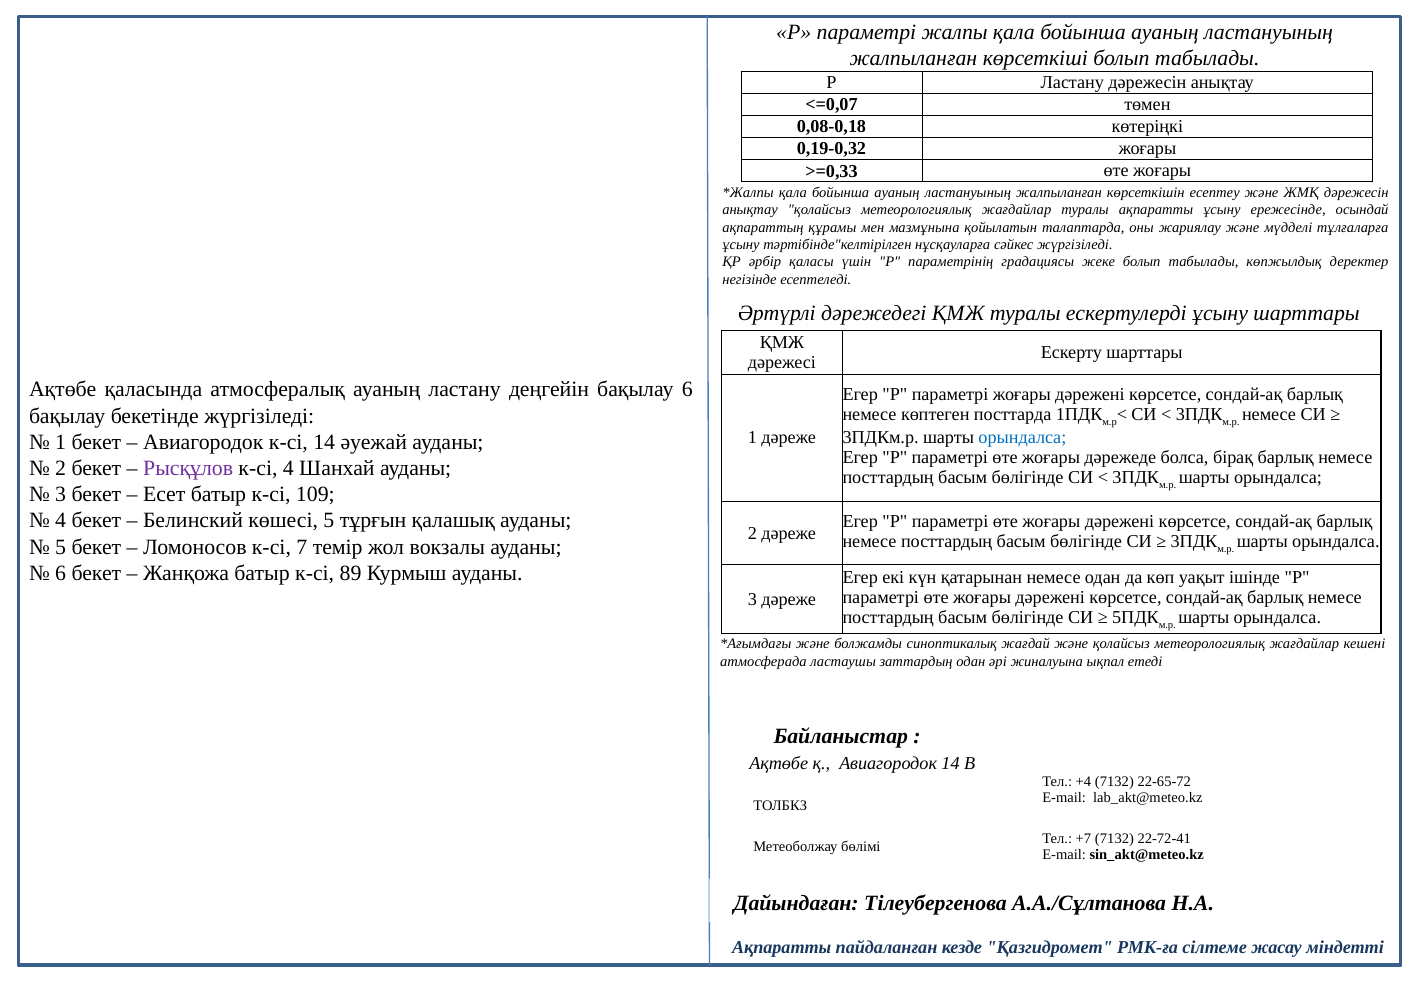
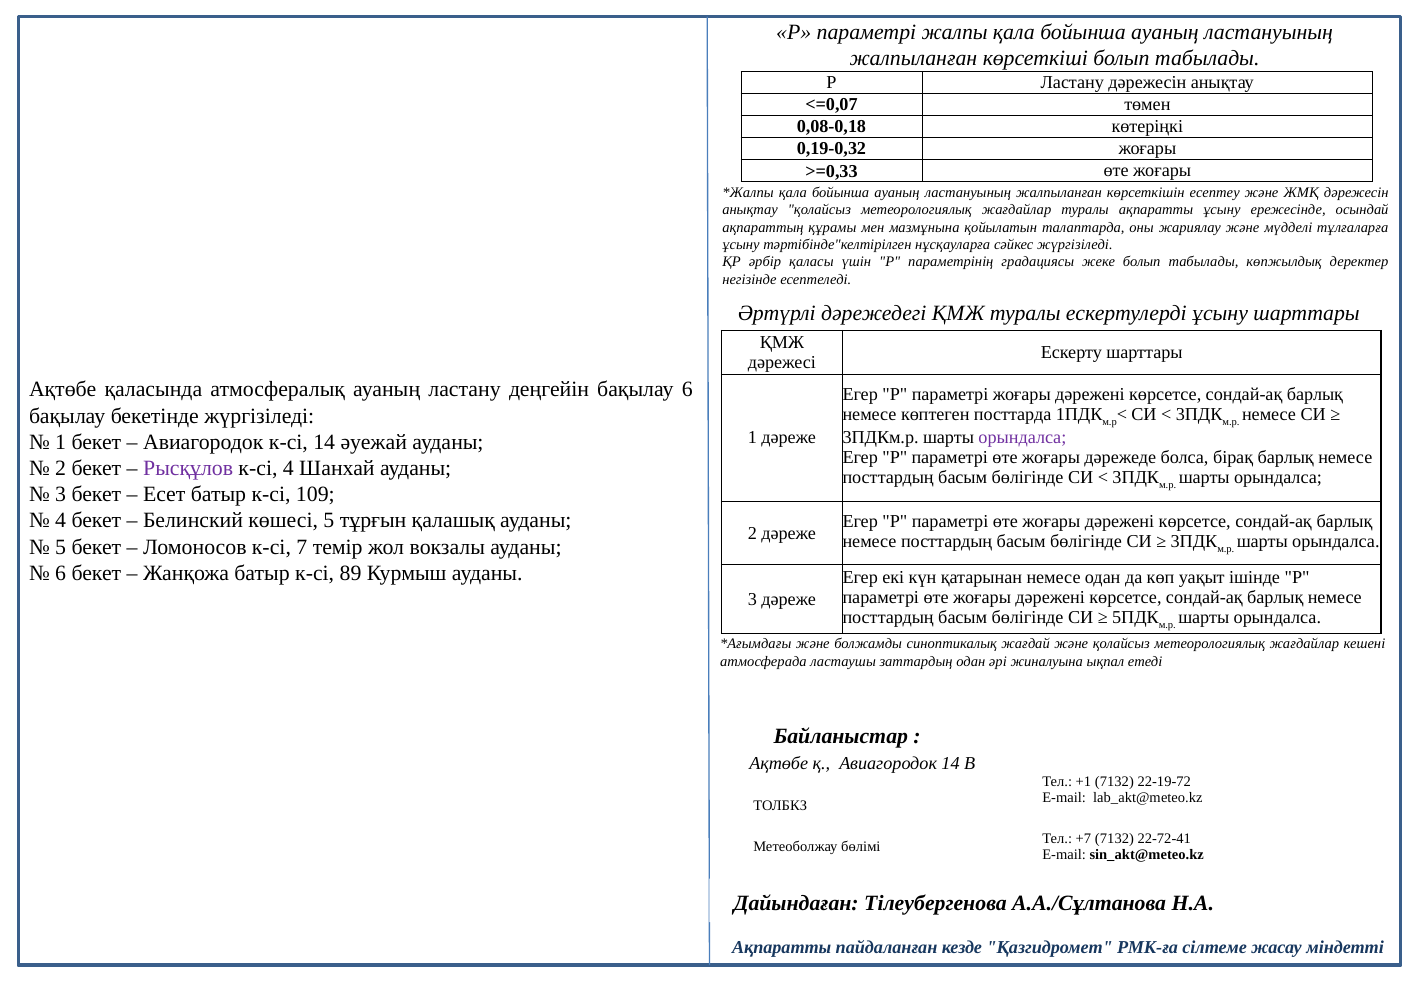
орындалса colour: blue -> purple (1022, 438)
+4: +4 -> +1 (1083, 782)
22-65-72: 22-65-72 -> 22-19-72 (1164, 782)
